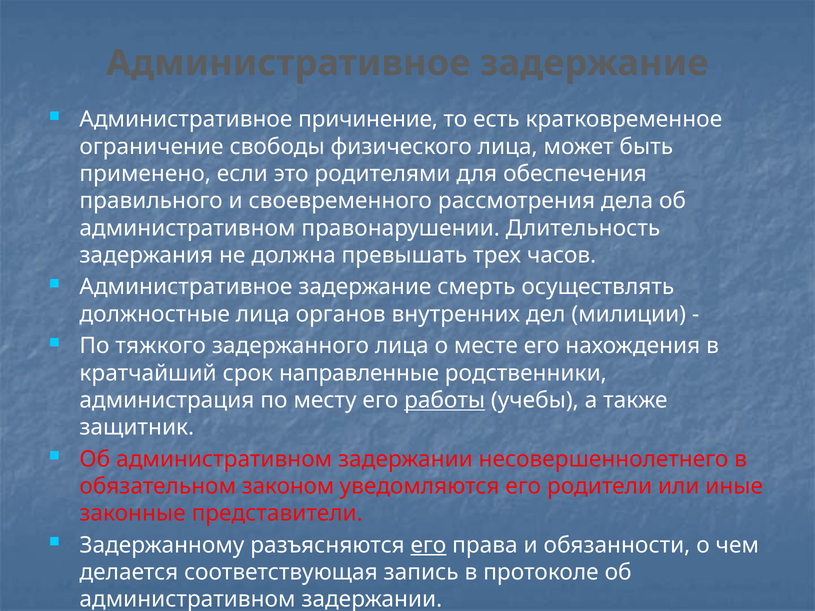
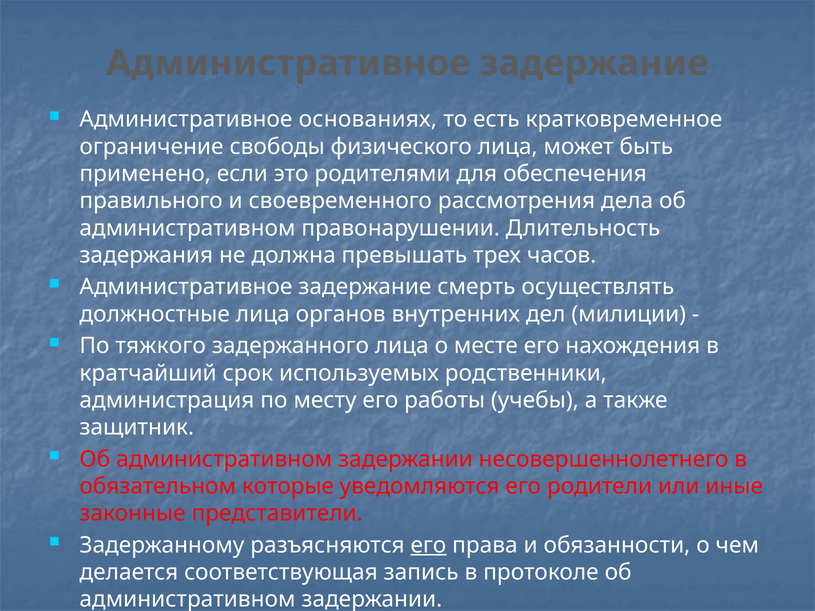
причинение: причинение -> основаниях (368, 120)
направленные: направленные -> используемых (359, 373)
работы underline: present -> none (445, 400)
законом: законом -> которые (288, 486)
